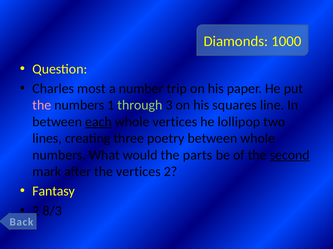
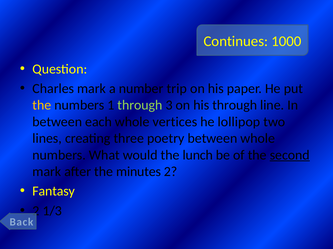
Diamonds: Diamonds -> Continues (236, 41)
Charles most: most -> mark (92, 89)
the colour: pink -> yellow (42, 105)
his squares: squares -> through (235, 105)
each underline: present -> none (99, 122)
parts: parts -> lunch (198, 155)
the vertices: vertices -> minutes (139, 172)
8/3: 8/3 -> 1/3 (52, 211)
